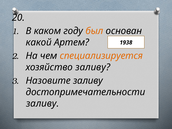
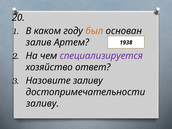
какой: какой -> залив (39, 42)
специализируется colour: orange -> purple (101, 56)
хозяйство заливу: заливу -> ответ (93, 67)
